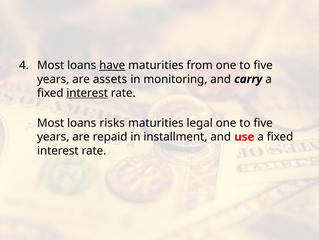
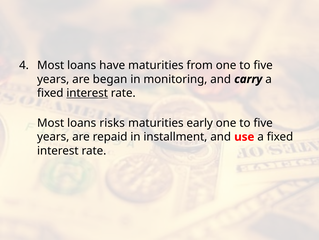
have underline: present -> none (112, 65)
assets: assets -> began (110, 79)
legal: legal -> early (200, 123)
